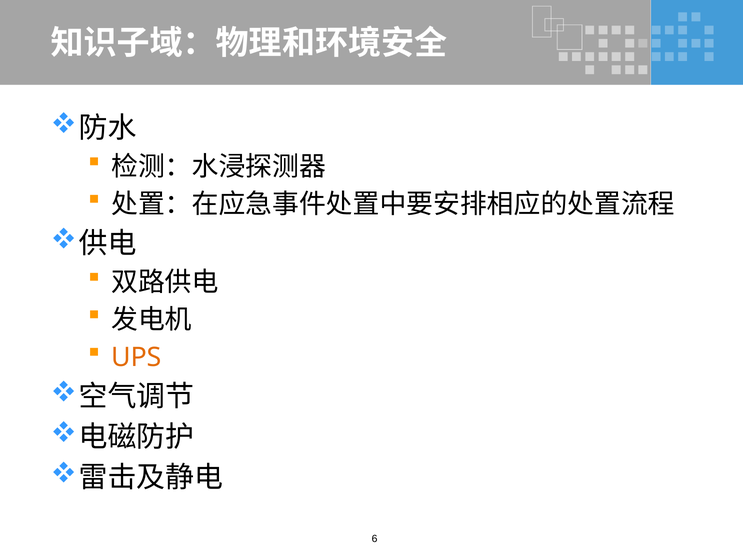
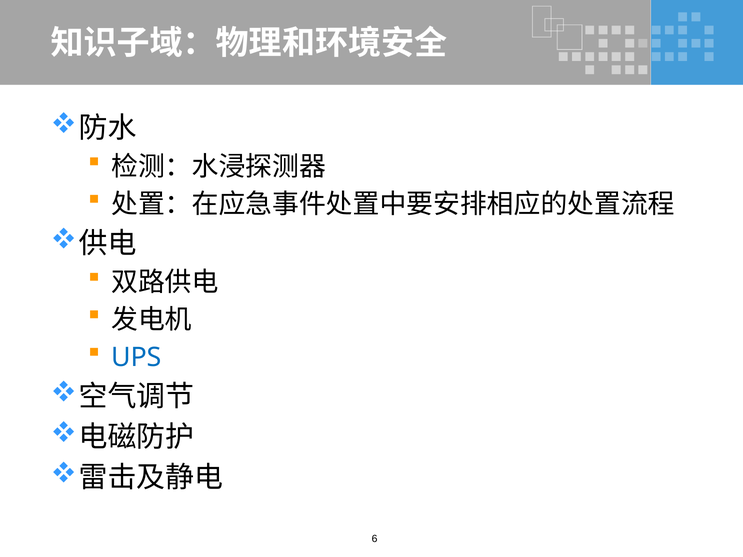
UPS colour: orange -> blue (136, 358)
